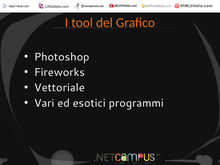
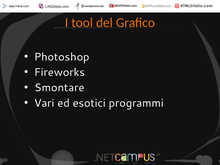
Vettoriale: Vettoriale -> Smontare (59, 88)
